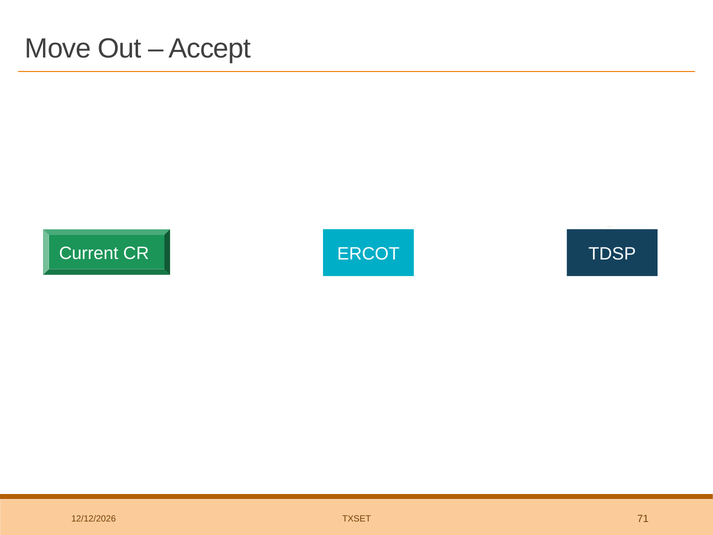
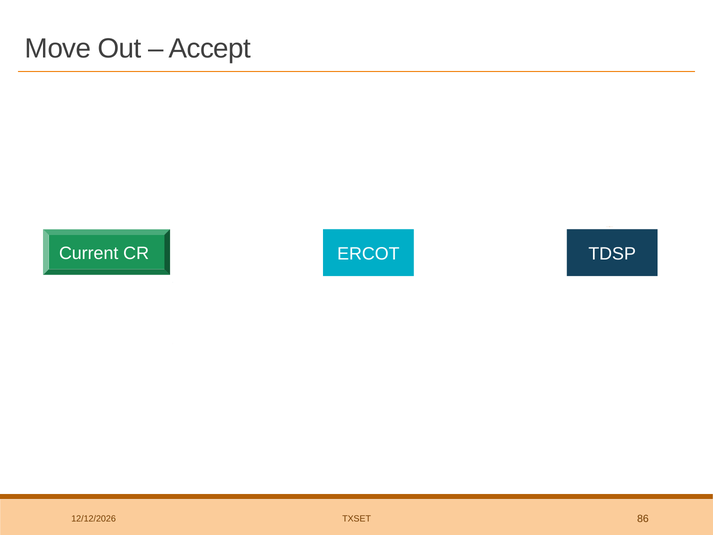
71: 71 -> 86 (643, 519)
